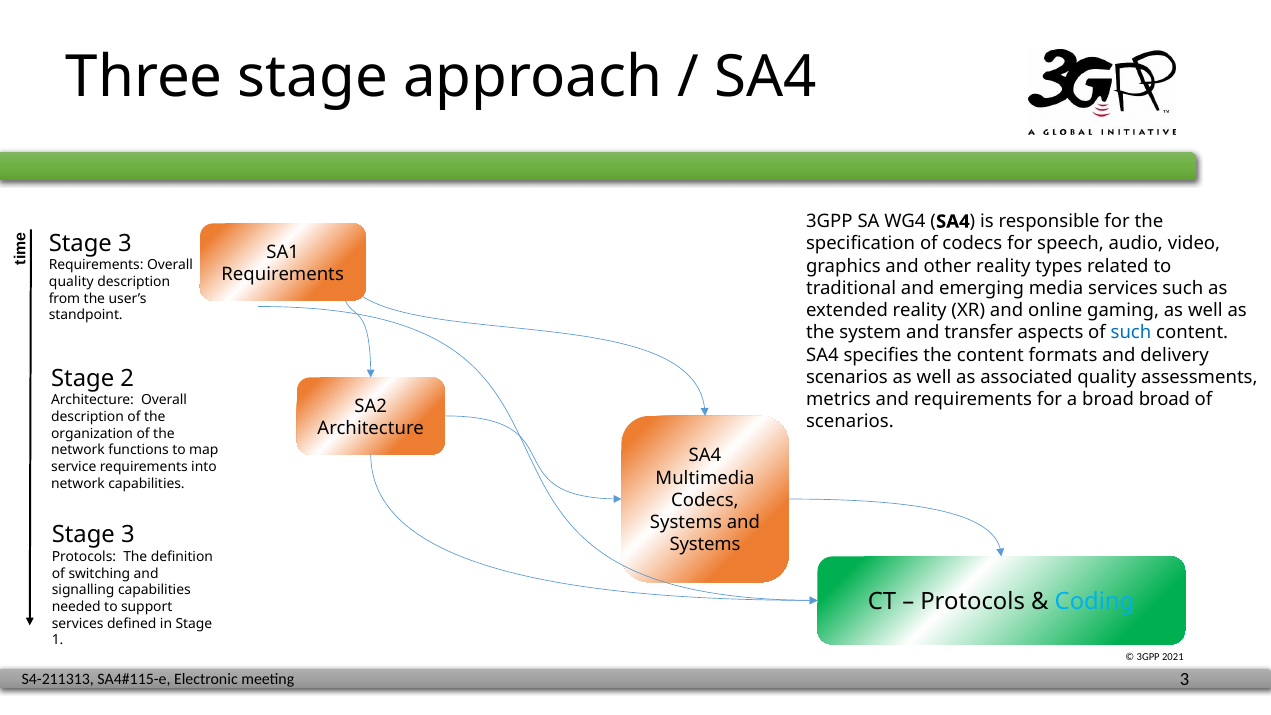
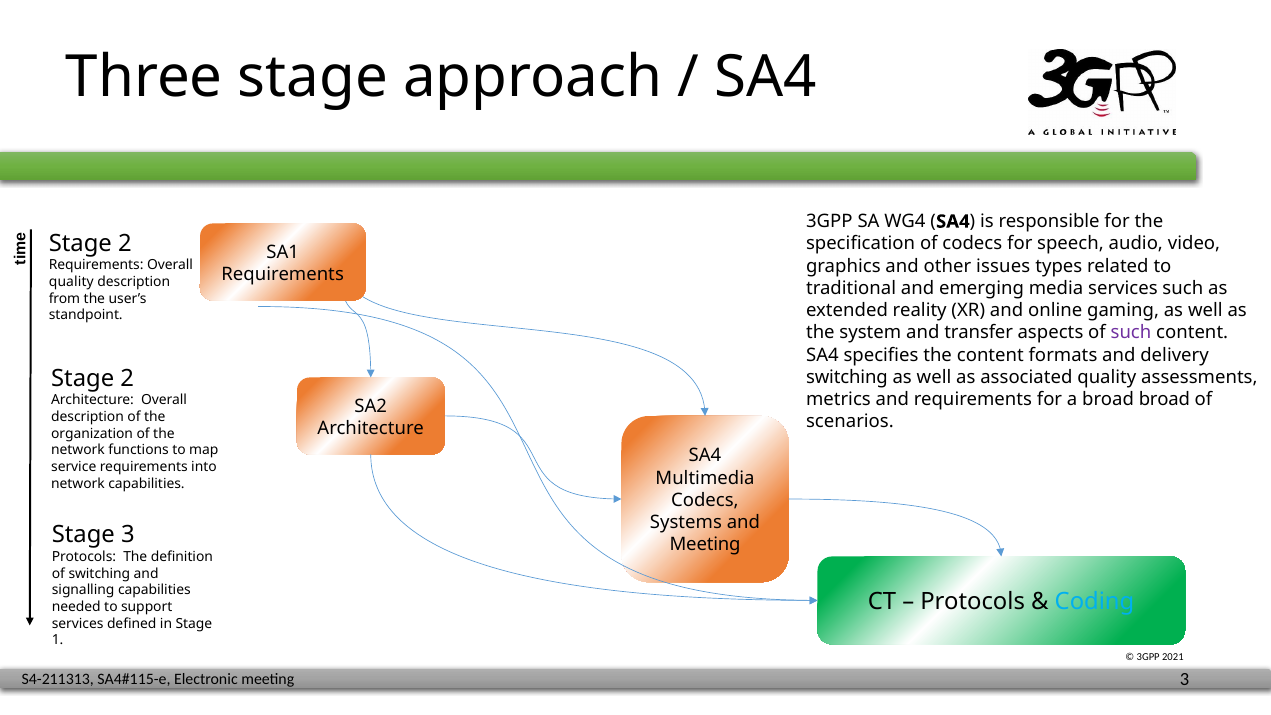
3: 3 -> 2 (125, 243)
other reality: reality -> issues (1003, 266)
such colour: blue -> purple (1131, 333)
scenarios: scenarios -> switching (847, 377)
Systems: Systems -> Meeting (705, 545)
